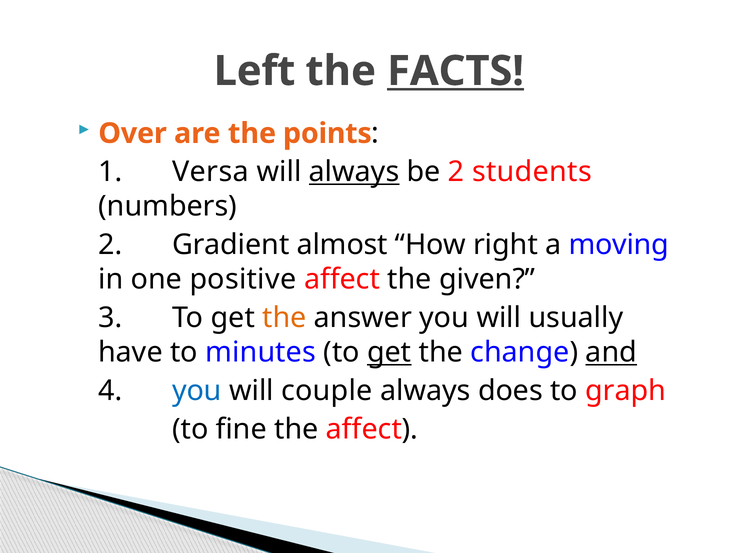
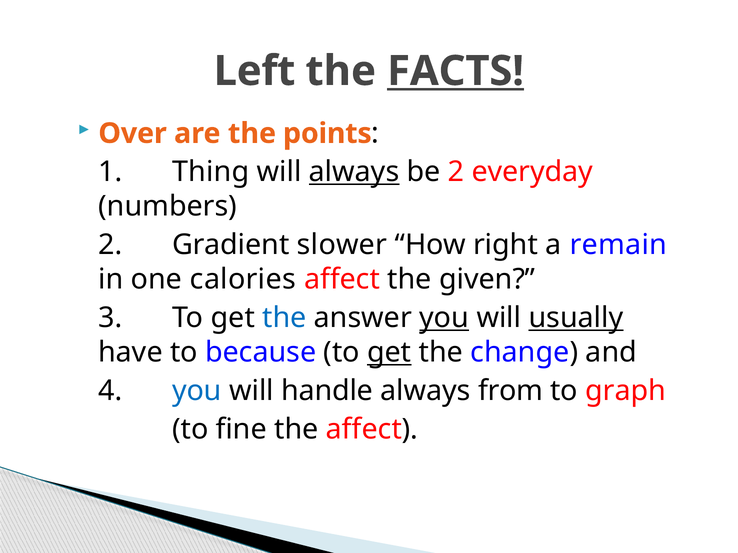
Versa: Versa -> Thing (211, 172)
students: students -> everyday (532, 172)
almost: almost -> slower (342, 245)
moving: moving -> remain (618, 245)
positive: positive -> calories (243, 280)
the colour: orange -> blue (284, 318)
you underline: none -> present (444, 318)
usually underline: none -> present (576, 318)
minutes: minutes -> because (261, 353)
and underline: present -> none (611, 353)
couple: couple -> handle (327, 391)
does: does -> from (511, 391)
